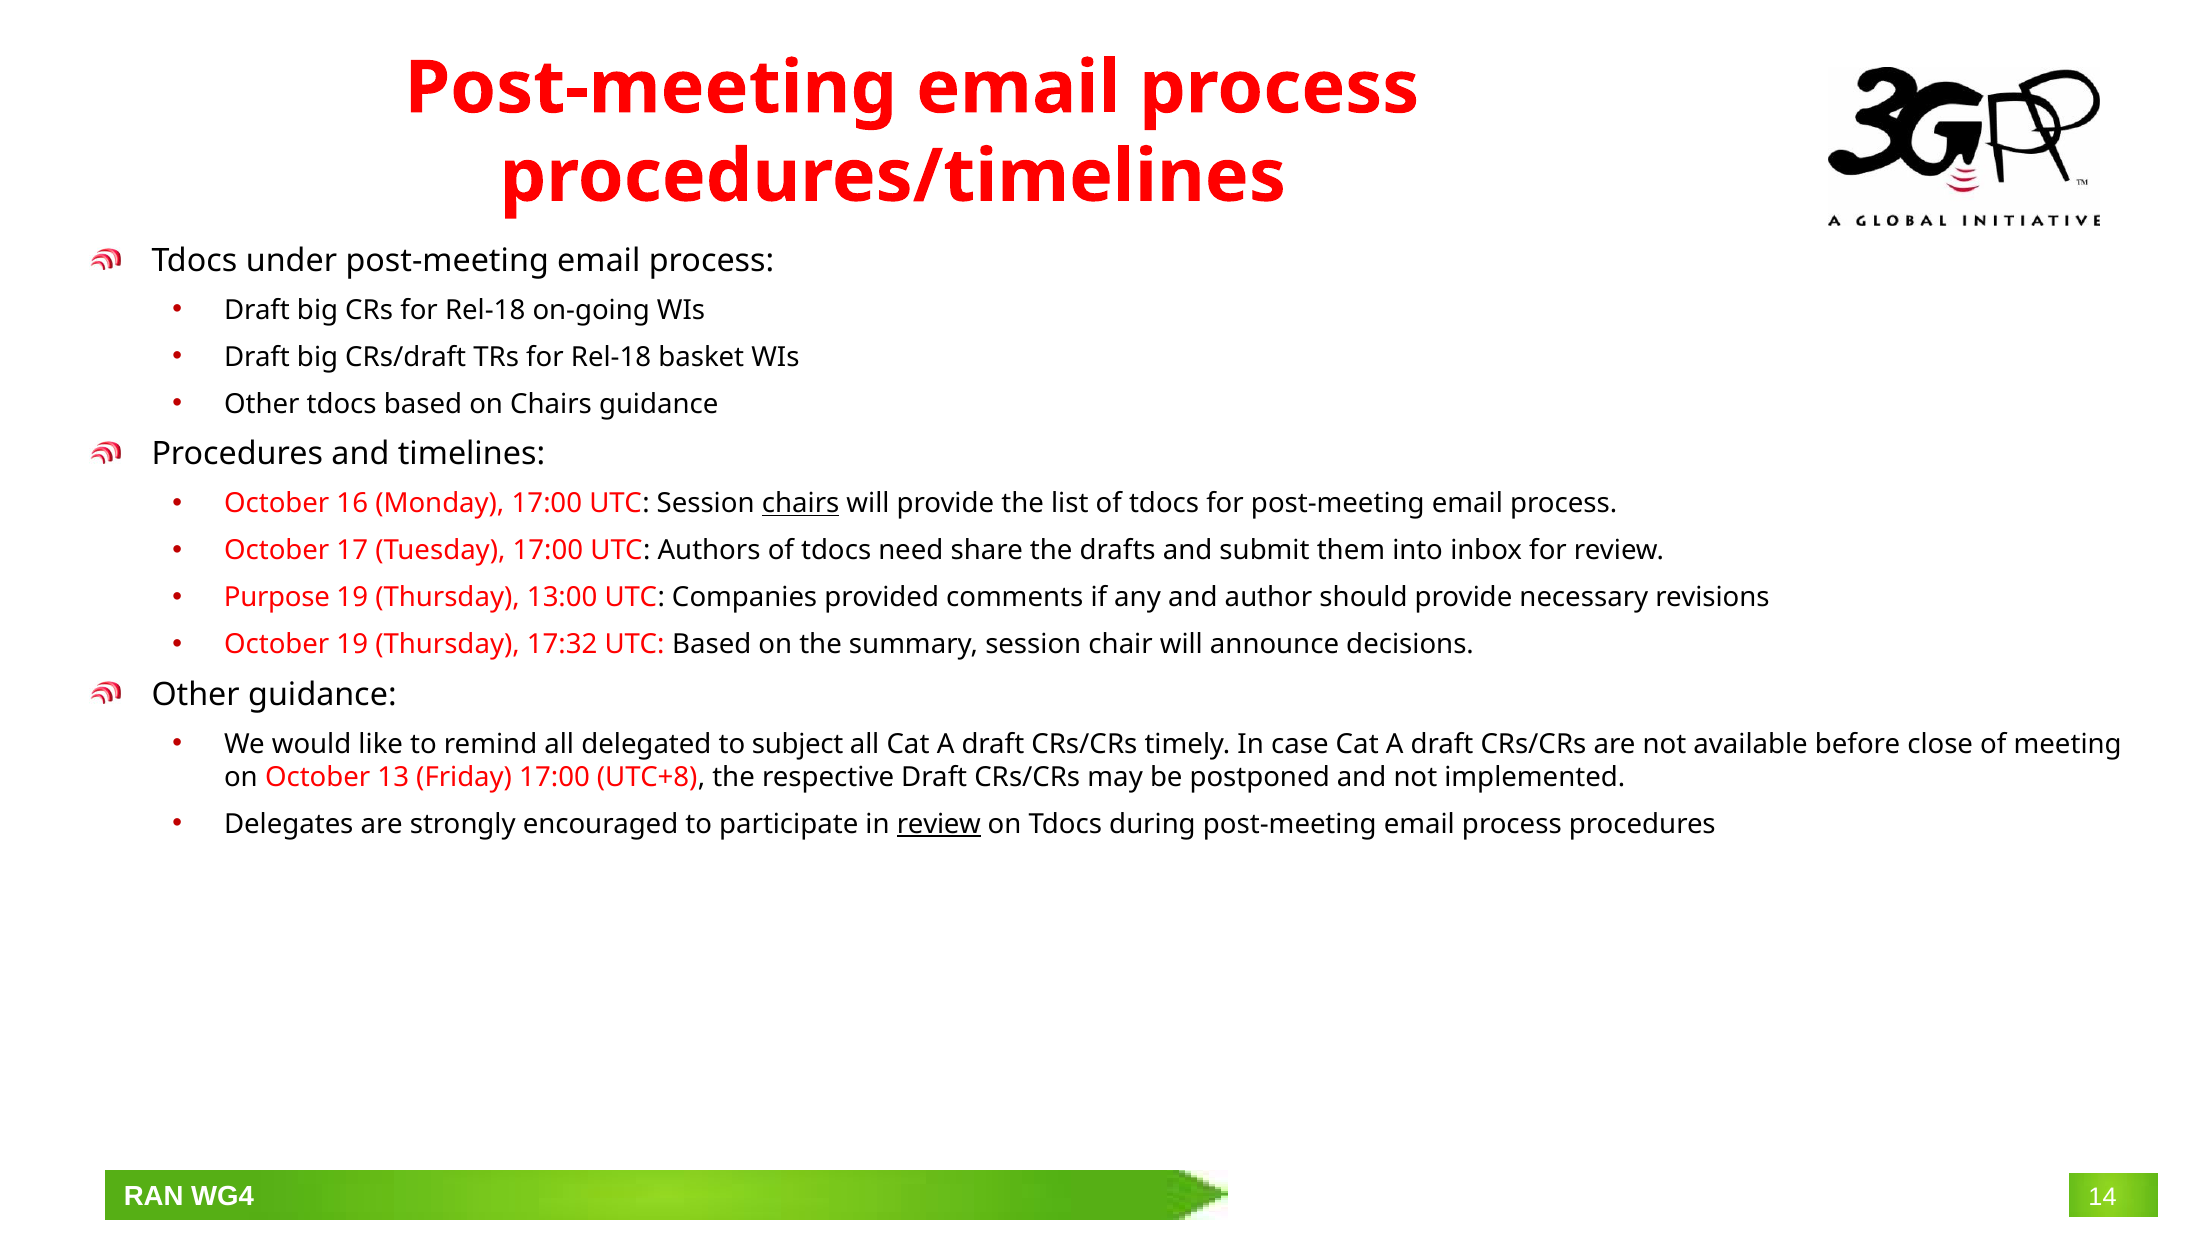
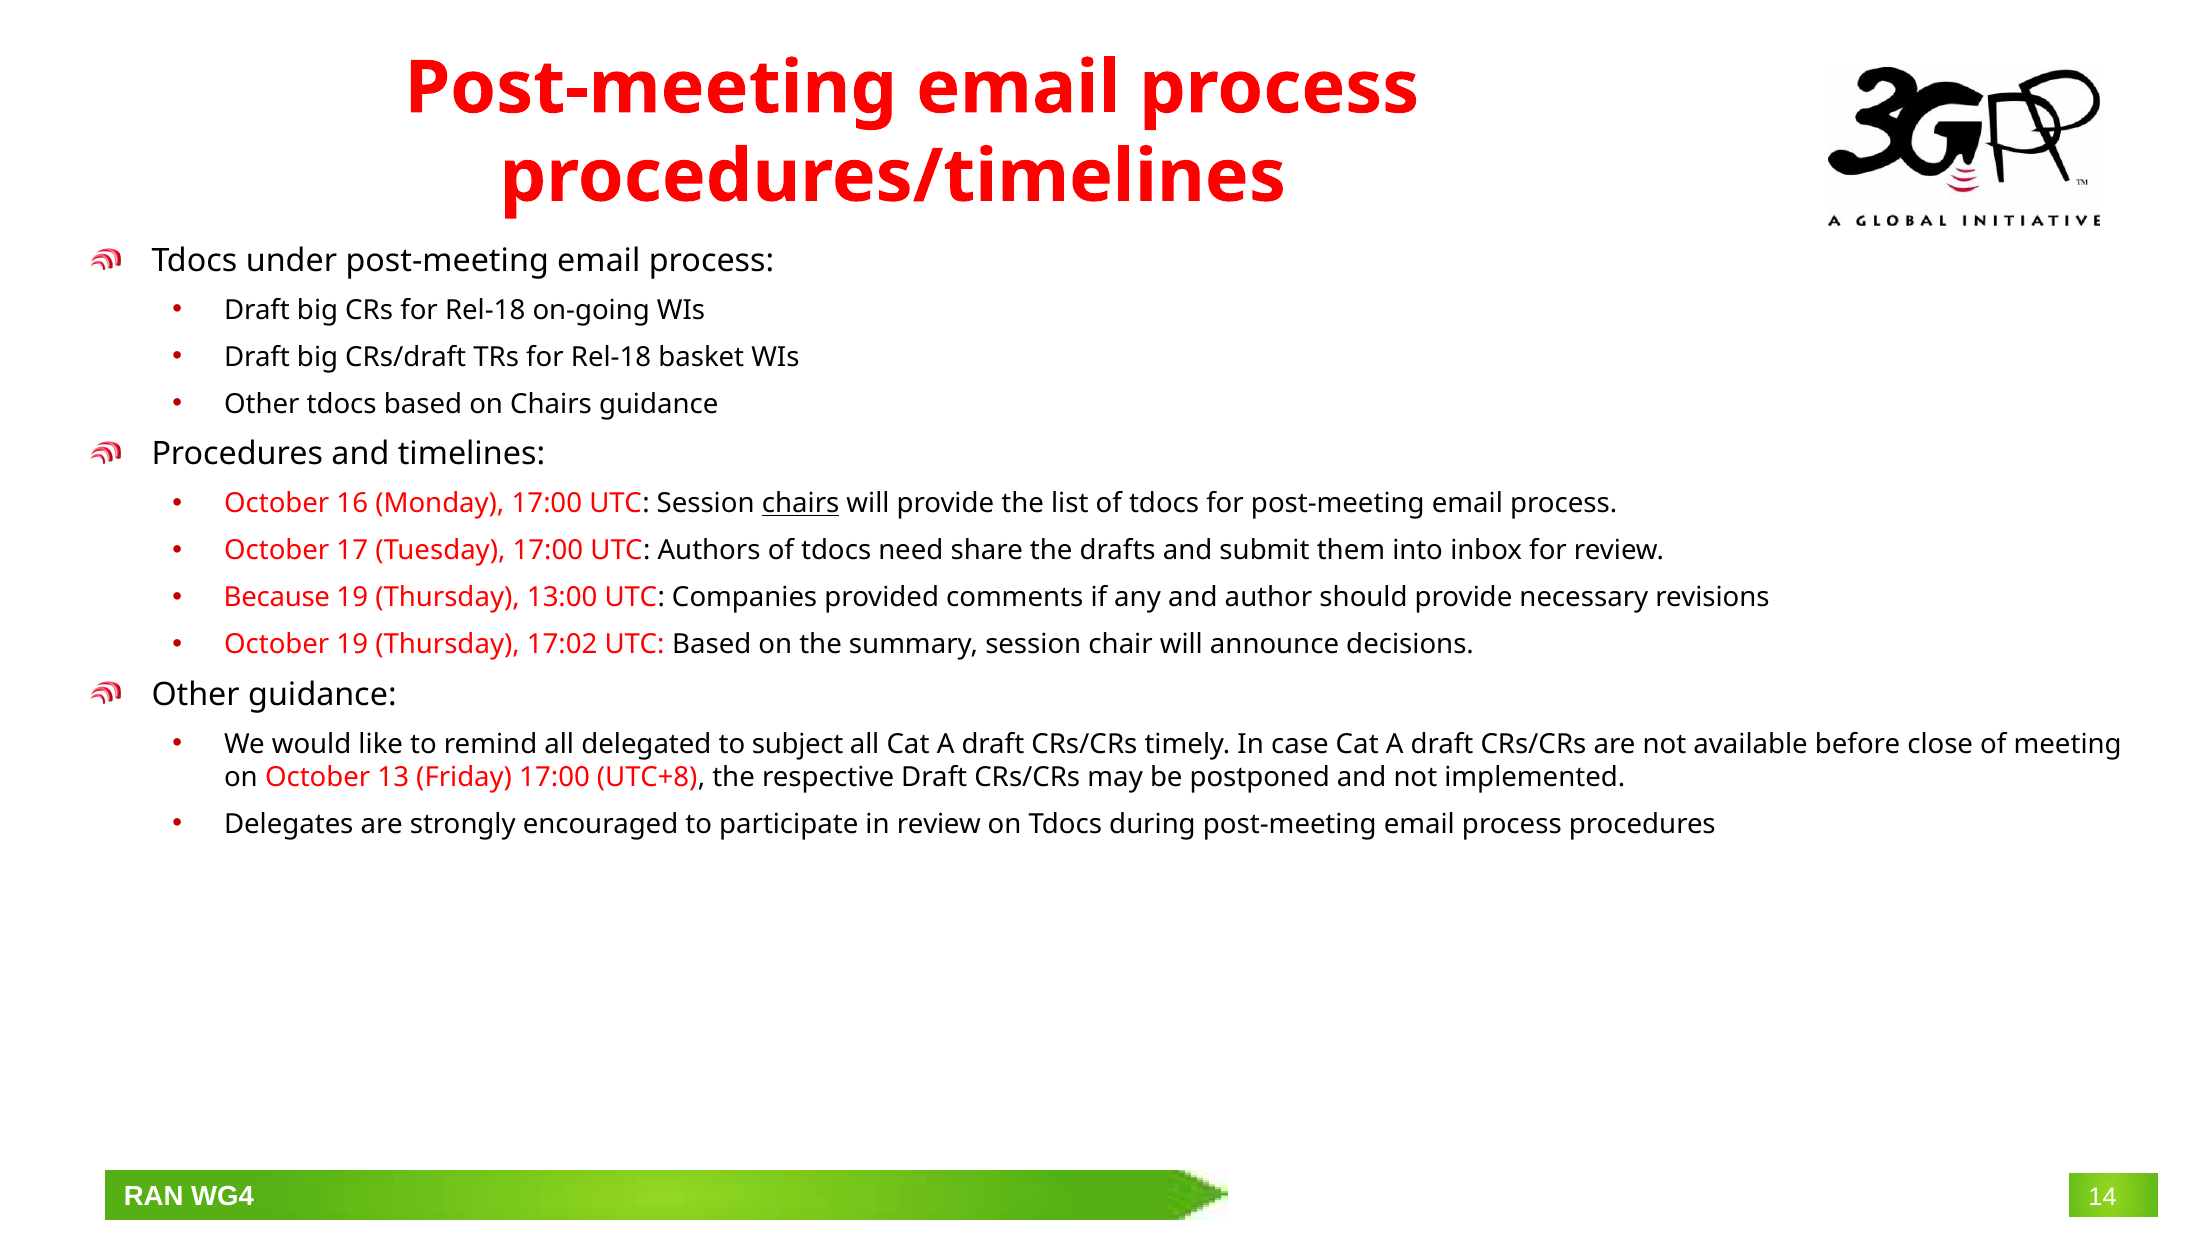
Purpose: Purpose -> Because (277, 598)
17:32: 17:32 -> 17:02 (562, 645)
review underline: present -> none (939, 824)
